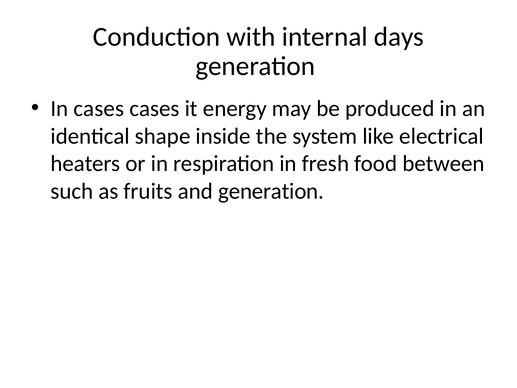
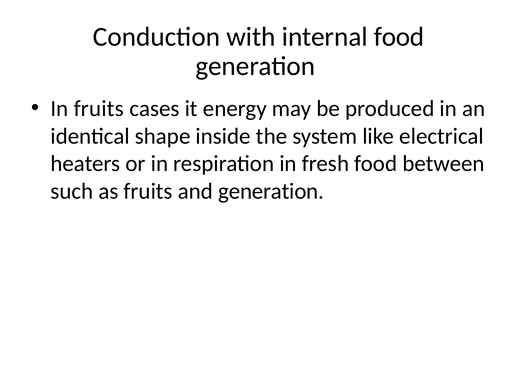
internal days: days -> food (399, 37)
In cases: cases -> fruits (99, 108)
